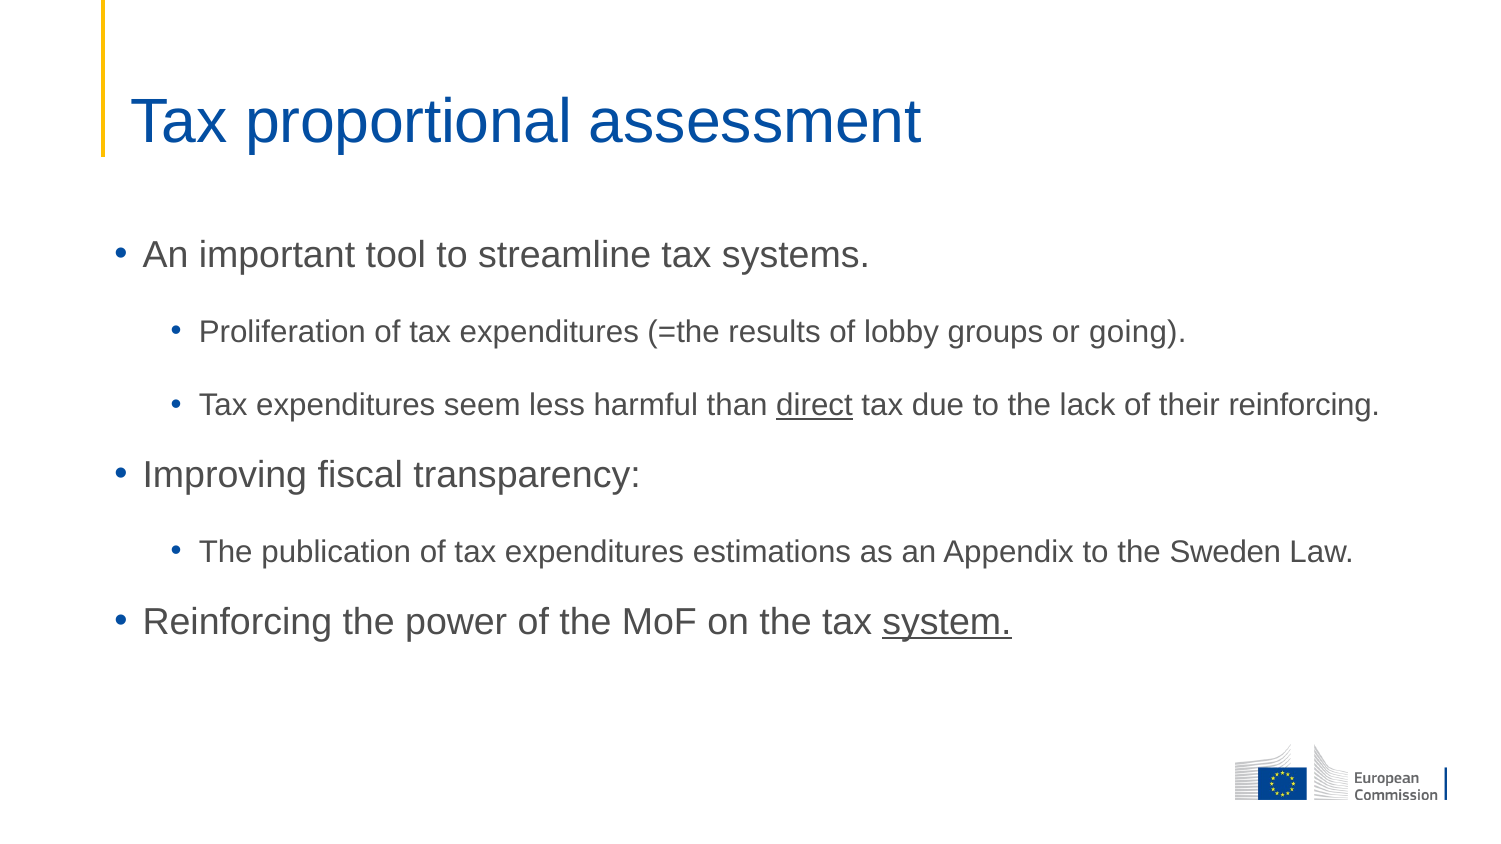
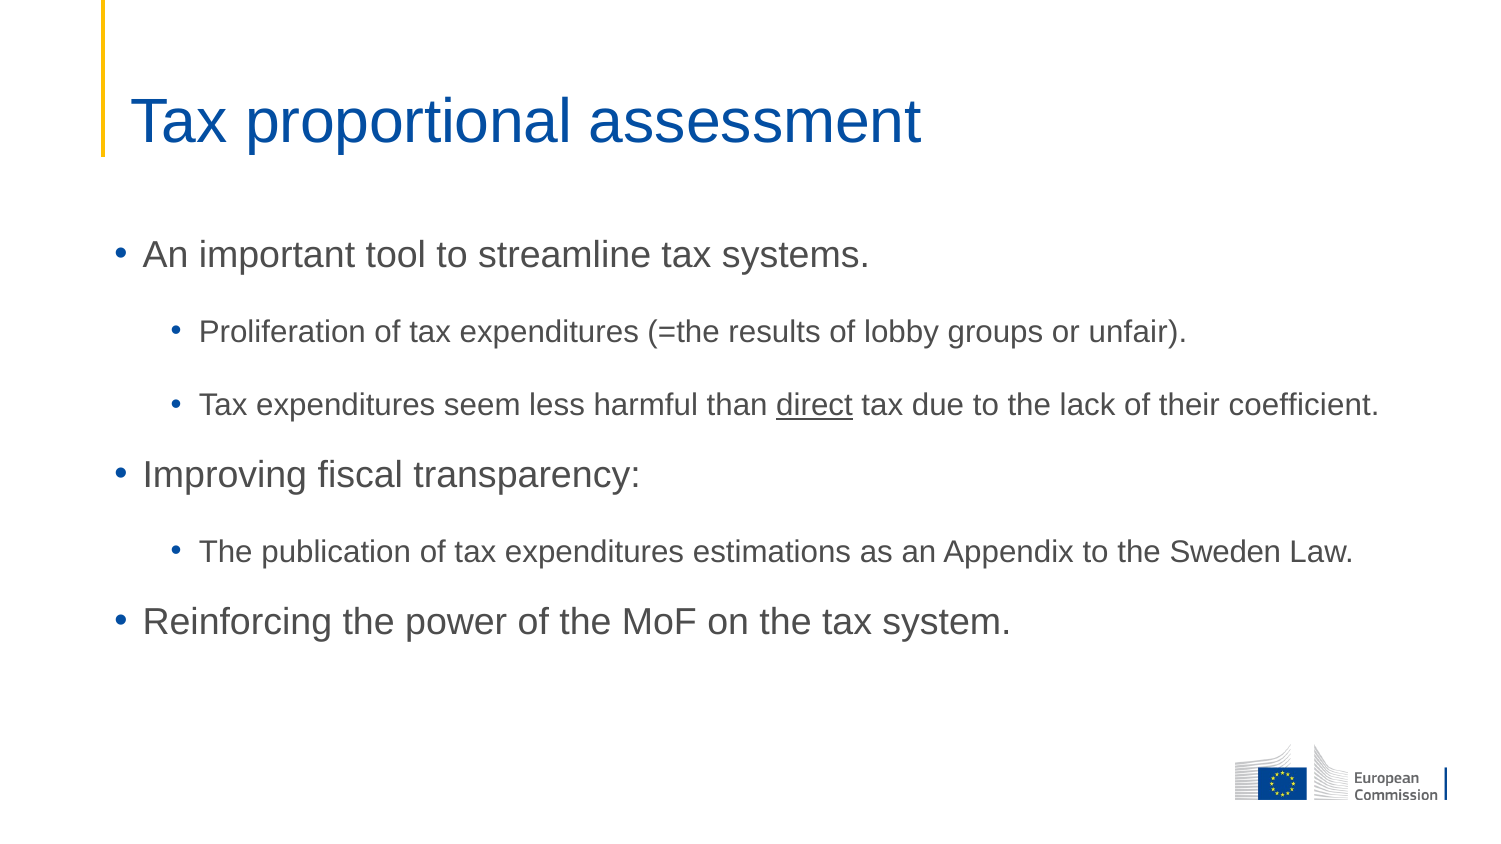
going: going -> unfair (1138, 332)
their reinforcing: reinforcing -> coefficient (1304, 406)
system underline: present -> none (947, 622)
